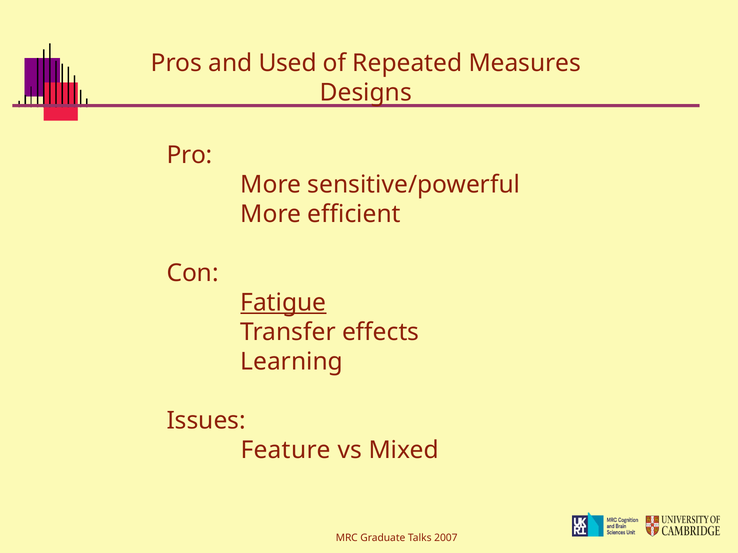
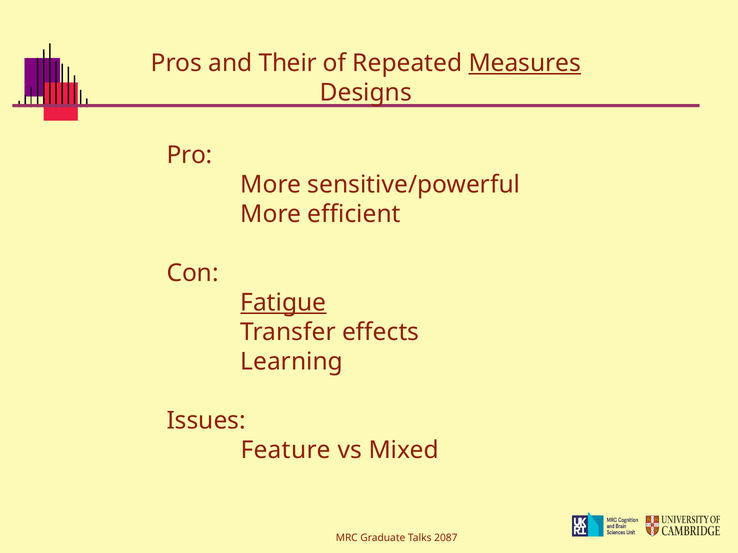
Used: Used -> Their (288, 63)
Measures underline: none -> present (525, 63)
2007: 2007 -> 2087 (446, 538)
